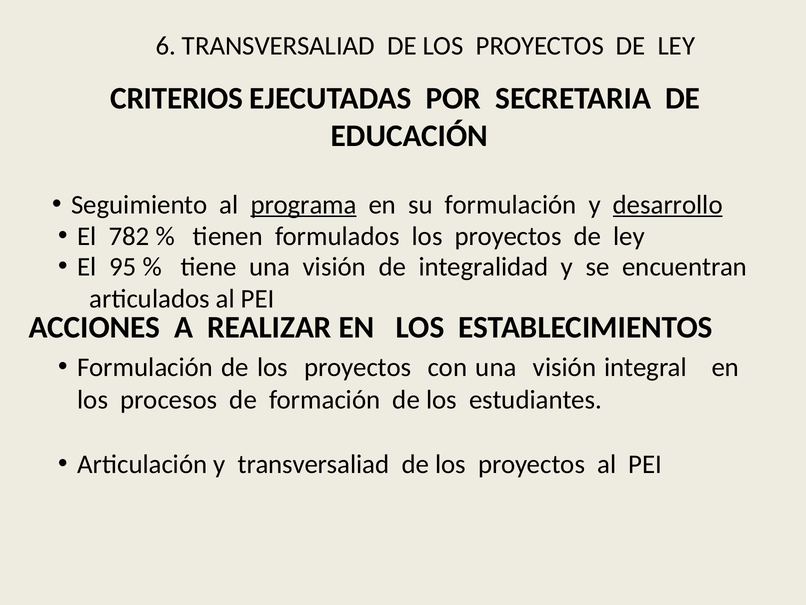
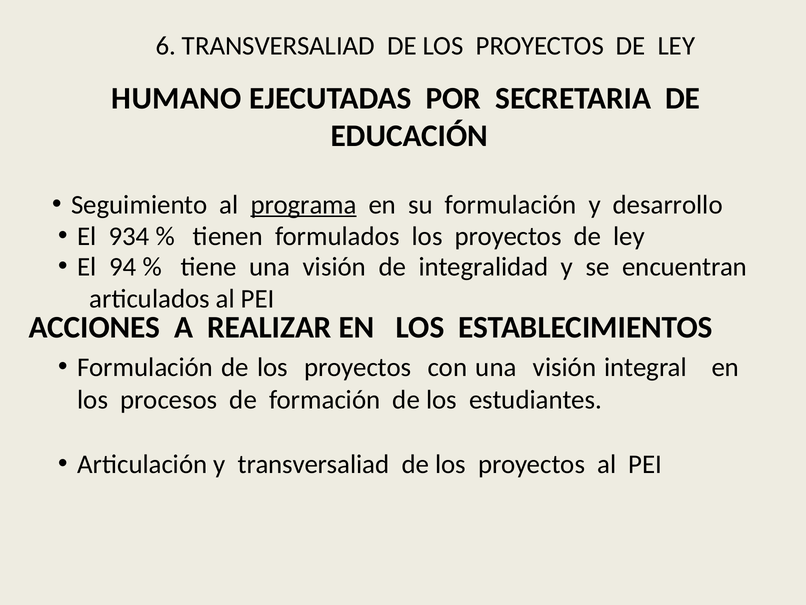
CRITERIOS: CRITERIOS -> HUMANO (176, 98)
desarrollo underline: present -> none (668, 205)
782: 782 -> 934 (129, 236)
95: 95 -> 94 (123, 266)
